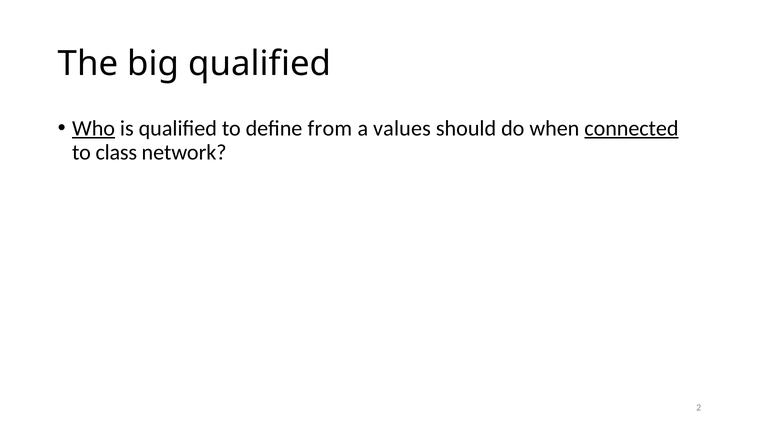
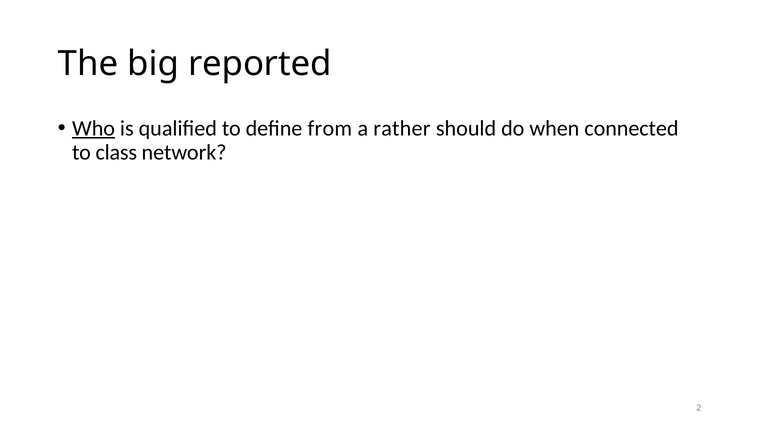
big qualified: qualified -> reported (260, 64)
values: values -> rather (402, 128)
connected underline: present -> none (631, 128)
